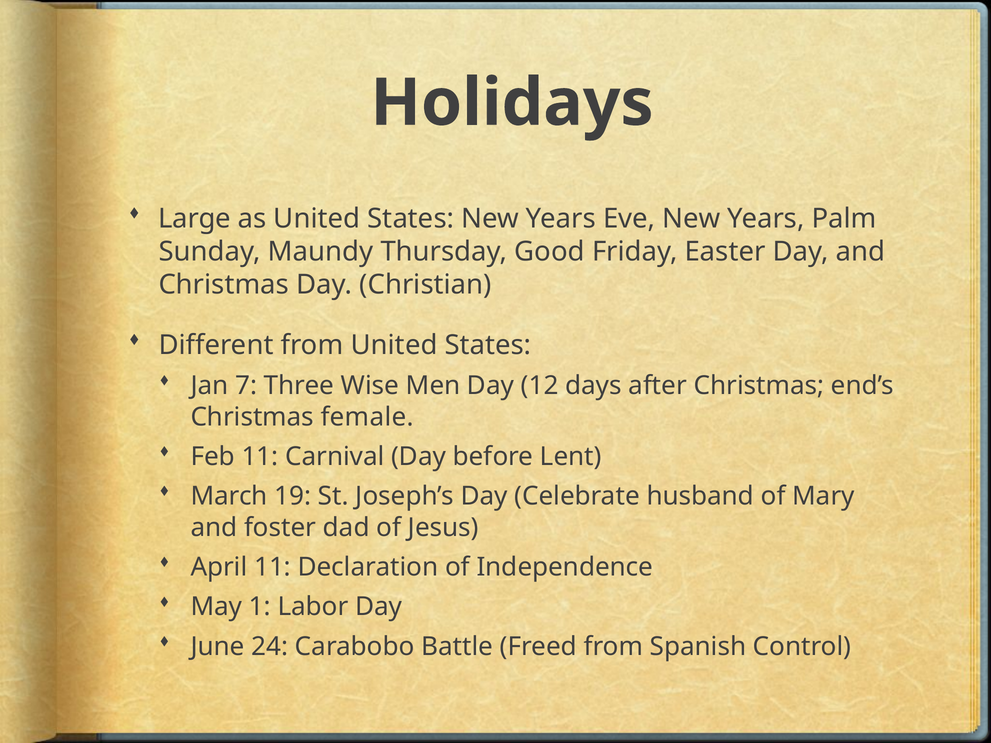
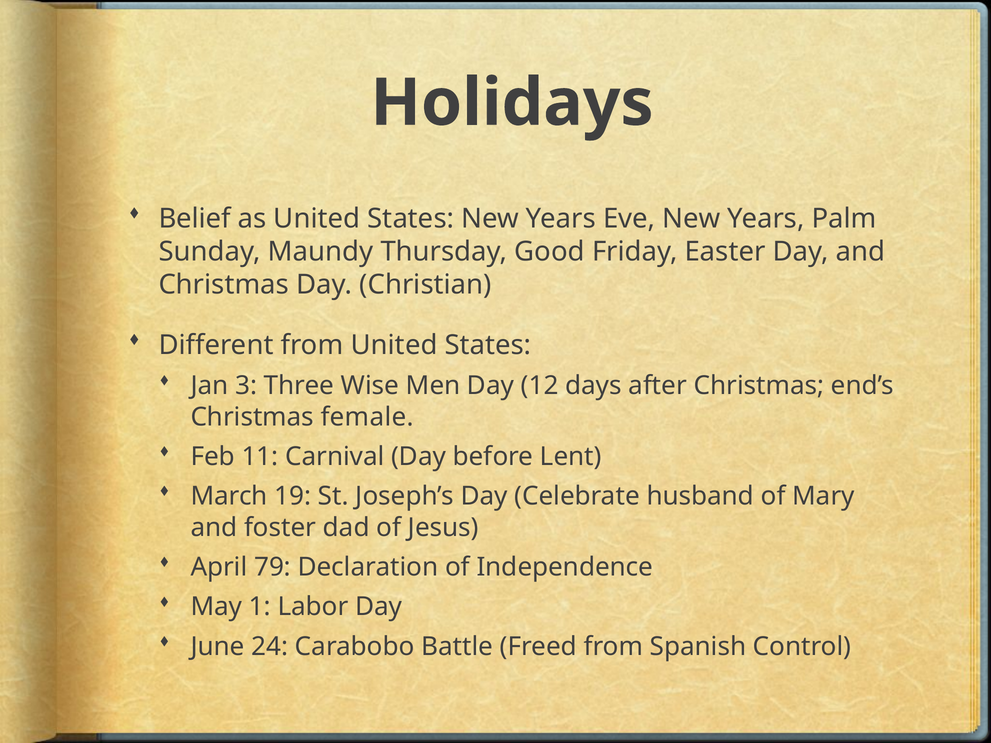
Large: Large -> Belief (195, 219)
7: 7 -> 3 (246, 386)
April 11: 11 -> 79 (273, 567)
